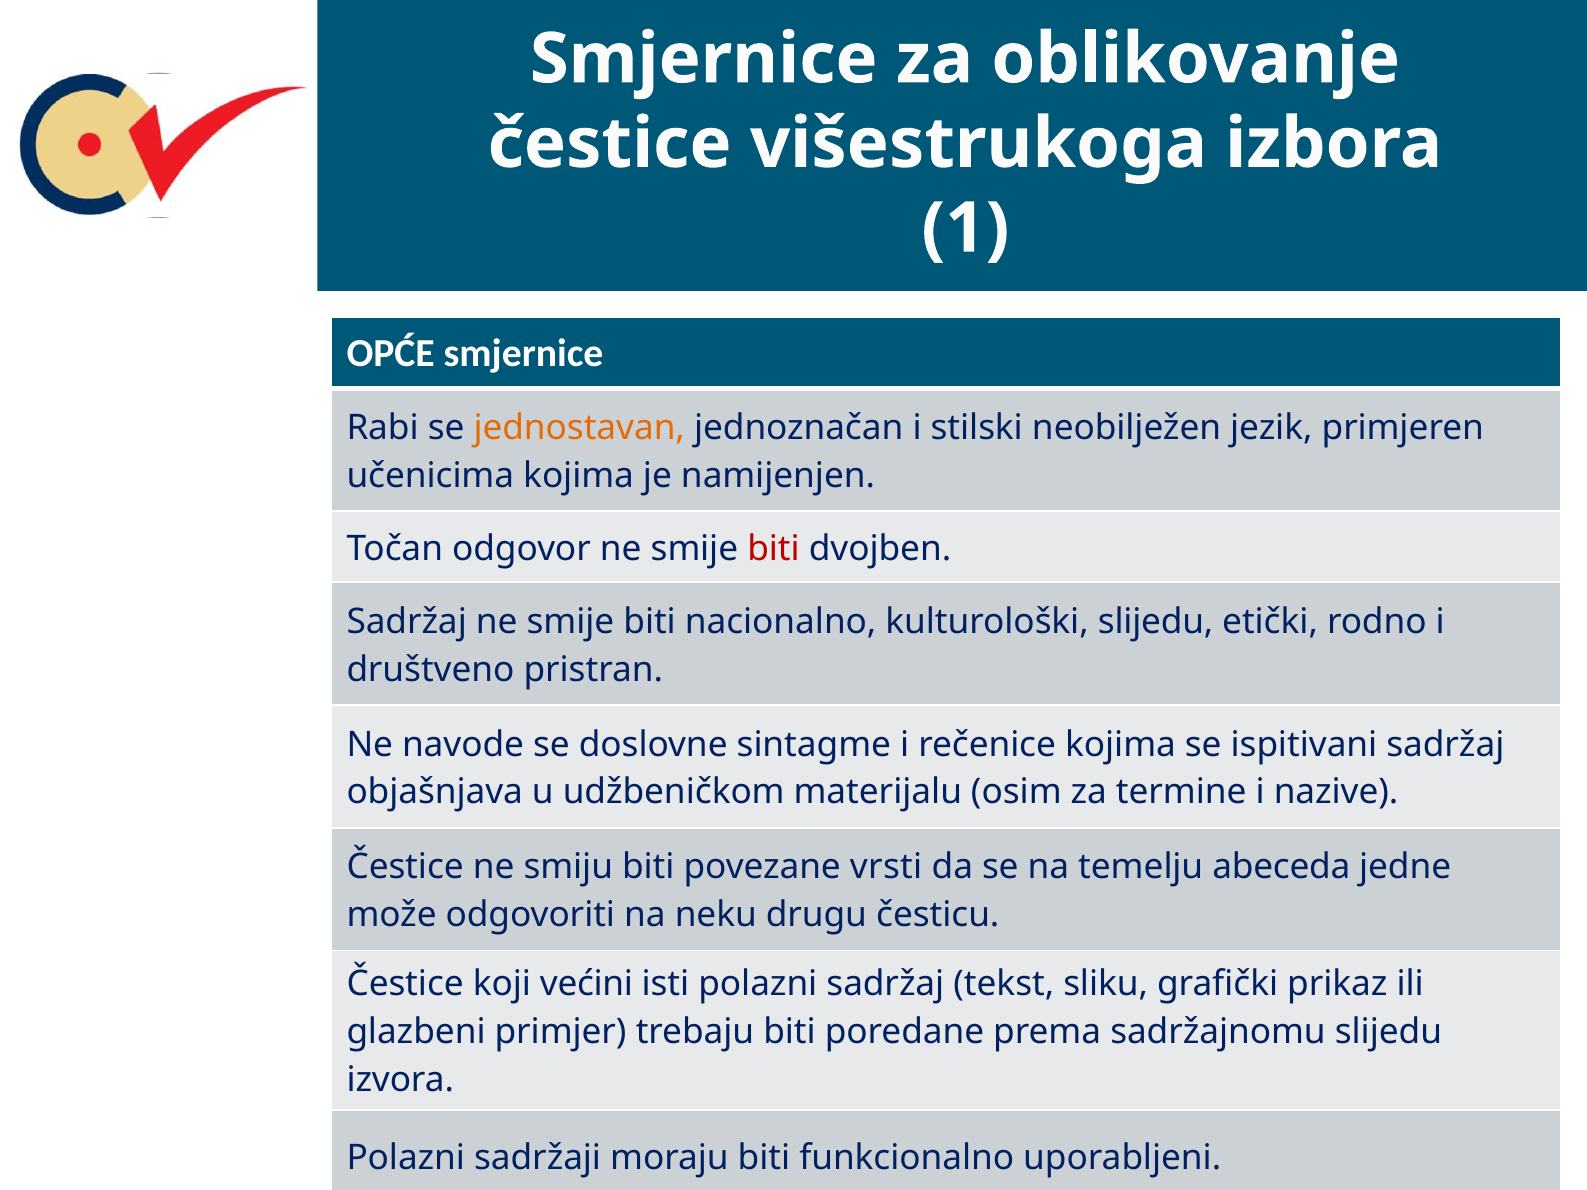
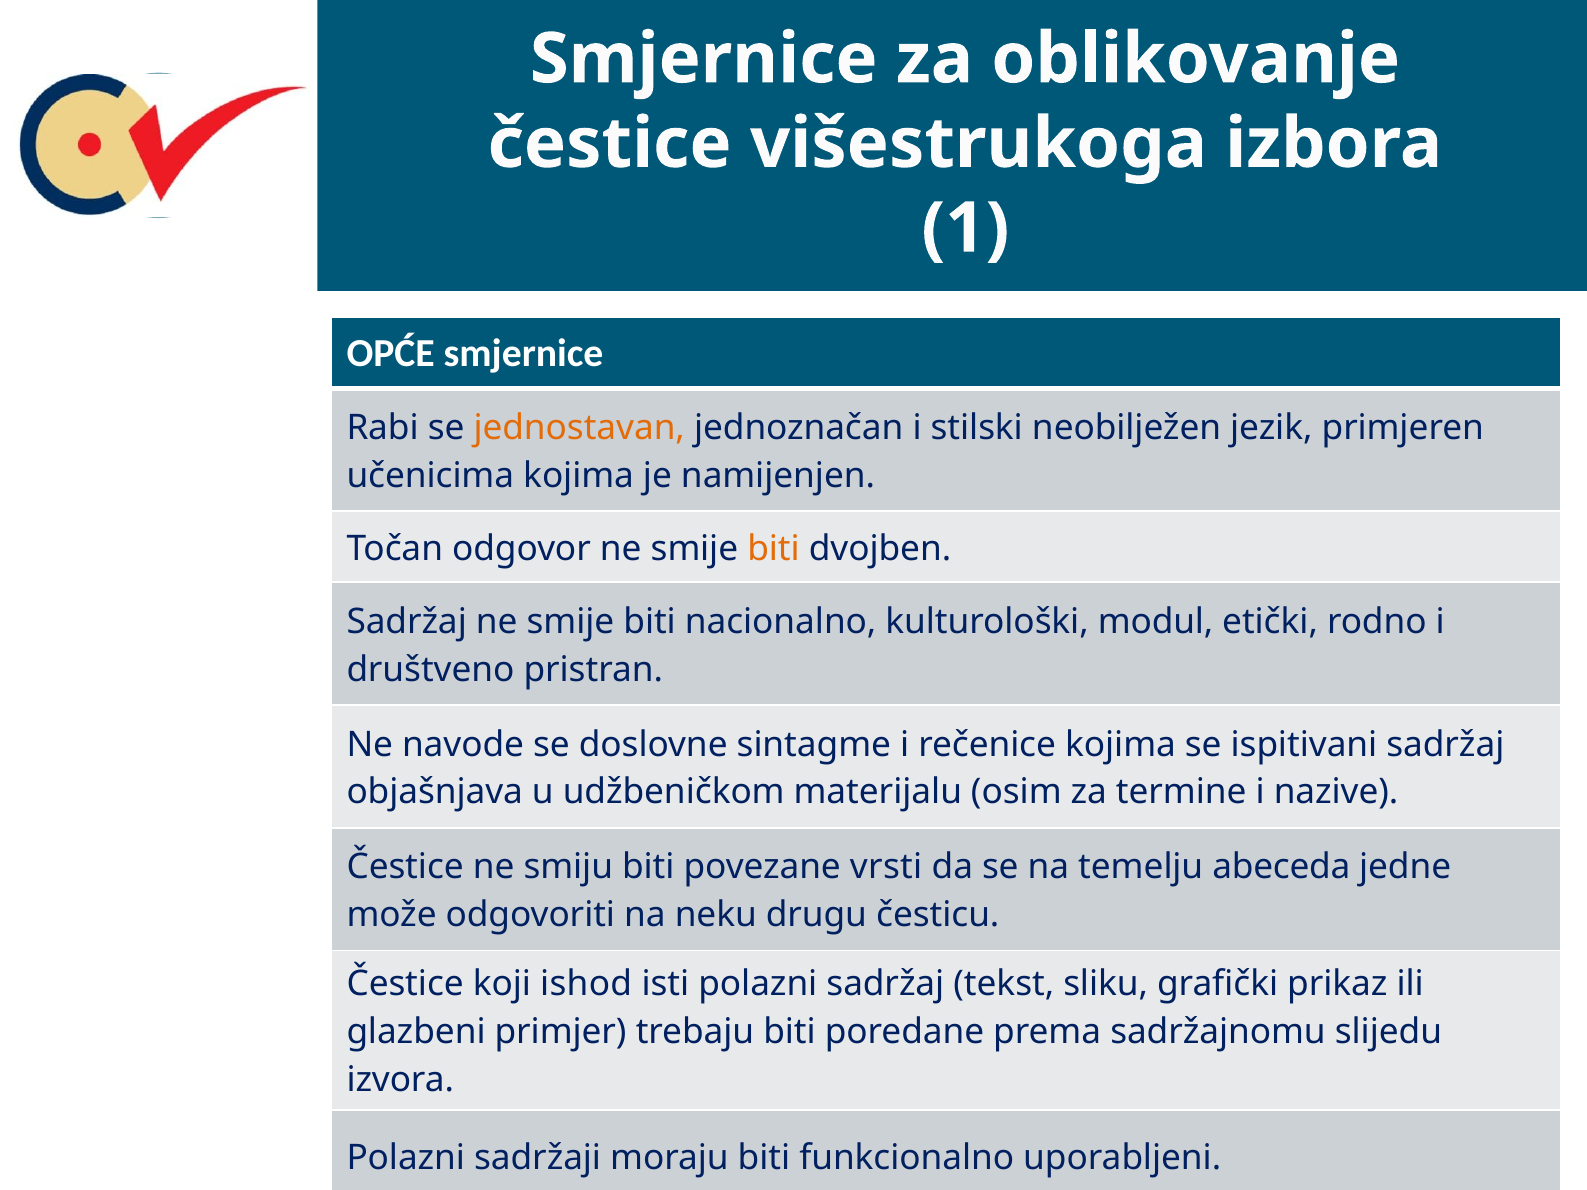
biti colour: red -> orange (774, 549)
kulturološki slijedu: slijedu -> modul (1156, 622)
većini: većini -> ishod (586, 985)
